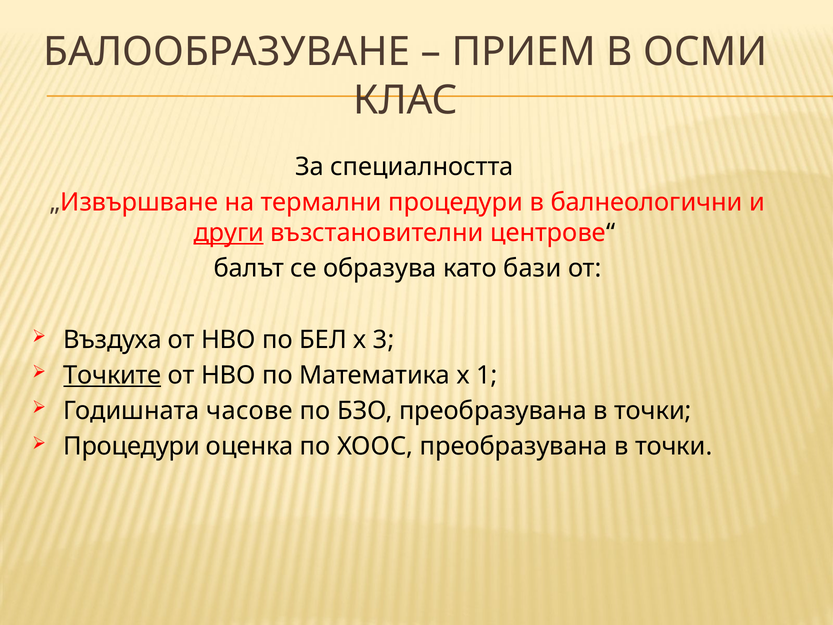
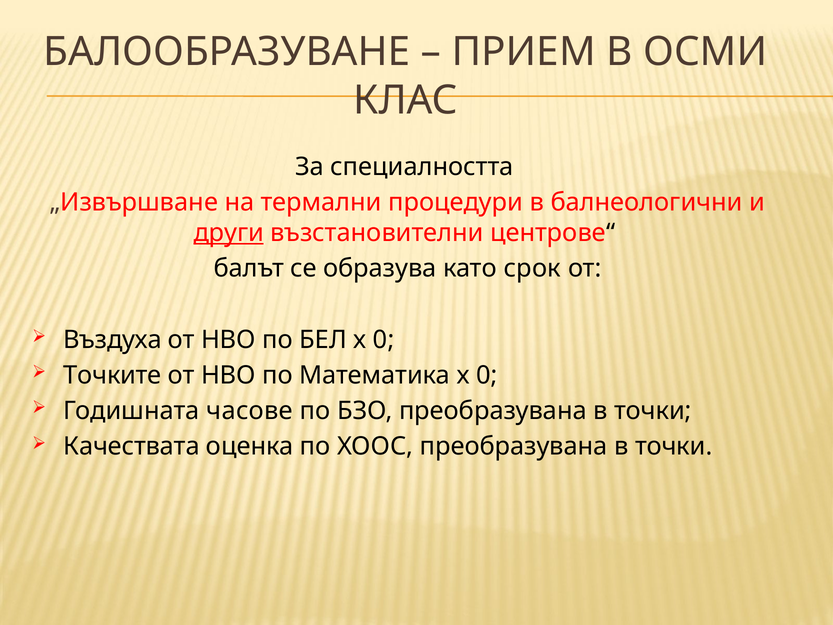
бази: бази -> срок (532, 268)
БЕЛ х 3: 3 -> 0 (384, 340)
Точките underline: present -> none (112, 375)
Математика х 1: 1 -> 0 (487, 375)
Процедури: Процедури -> Качествата (132, 446)
